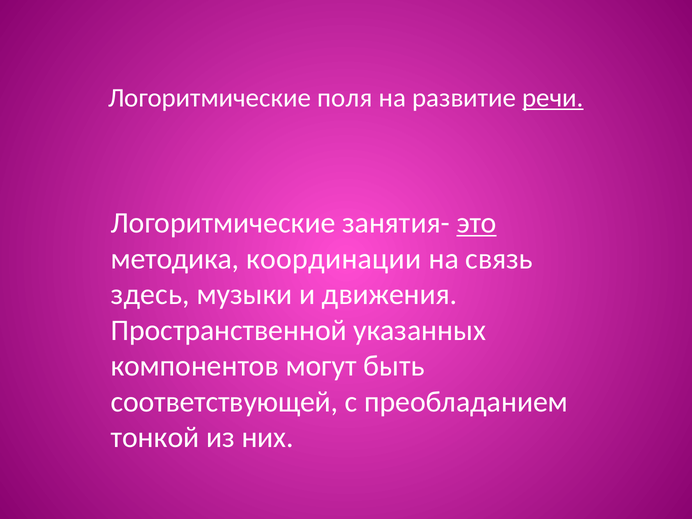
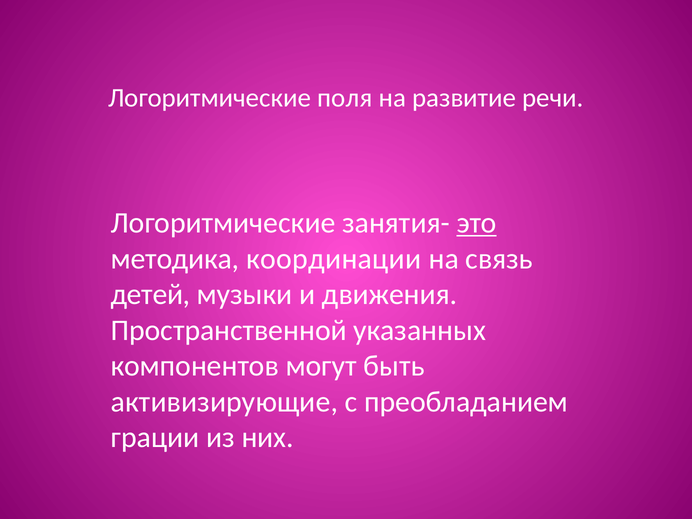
речи underline: present -> none (553, 98)
здесь: здесь -> детей (150, 295)
соответствующей: соответствующей -> активизирующие (224, 402)
тонкой: тонкой -> грации (155, 438)
